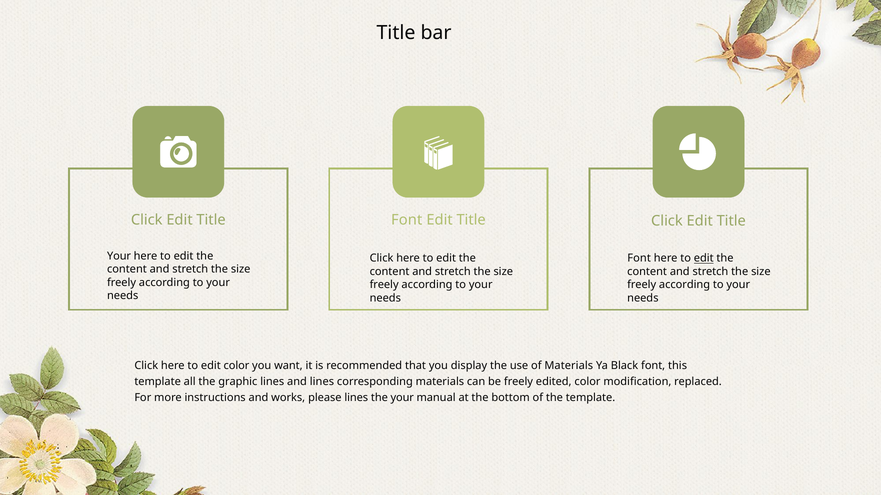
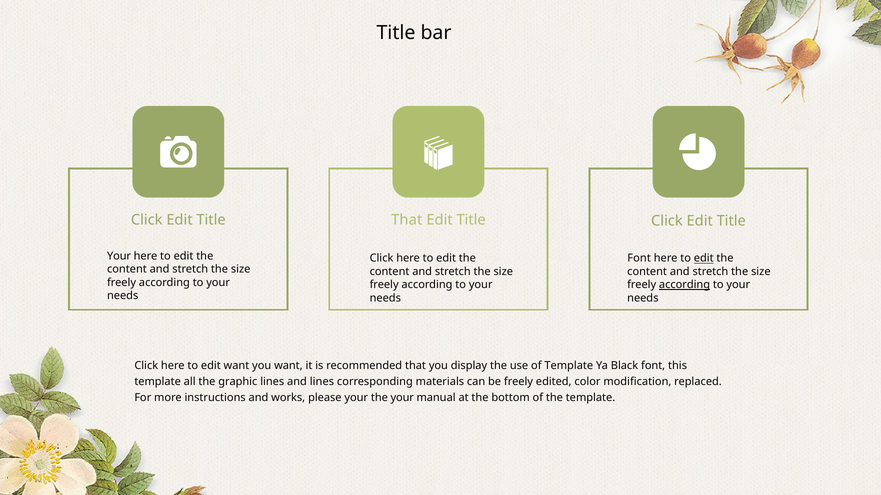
Font: Font -> That (407, 220)
according underline: none -> present (685, 285)
edit color: color -> want (236, 366)
of Materials: Materials -> Template (569, 366)
please lines: lines -> your (356, 398)
